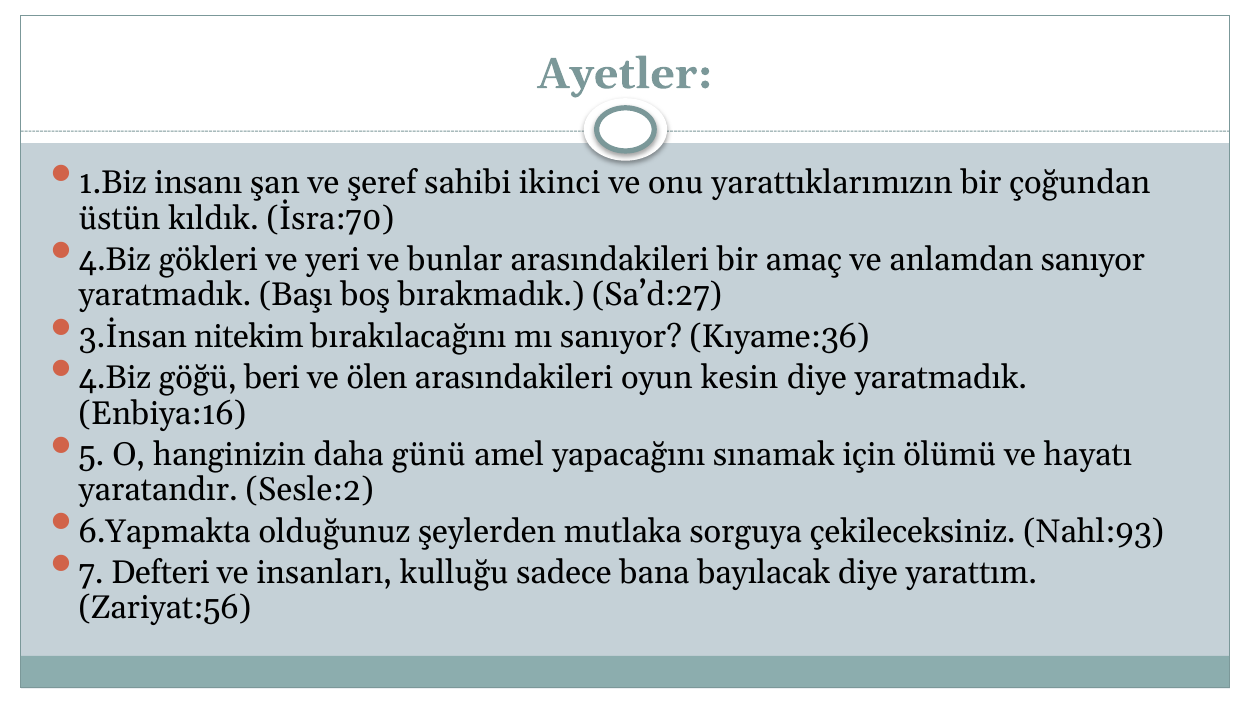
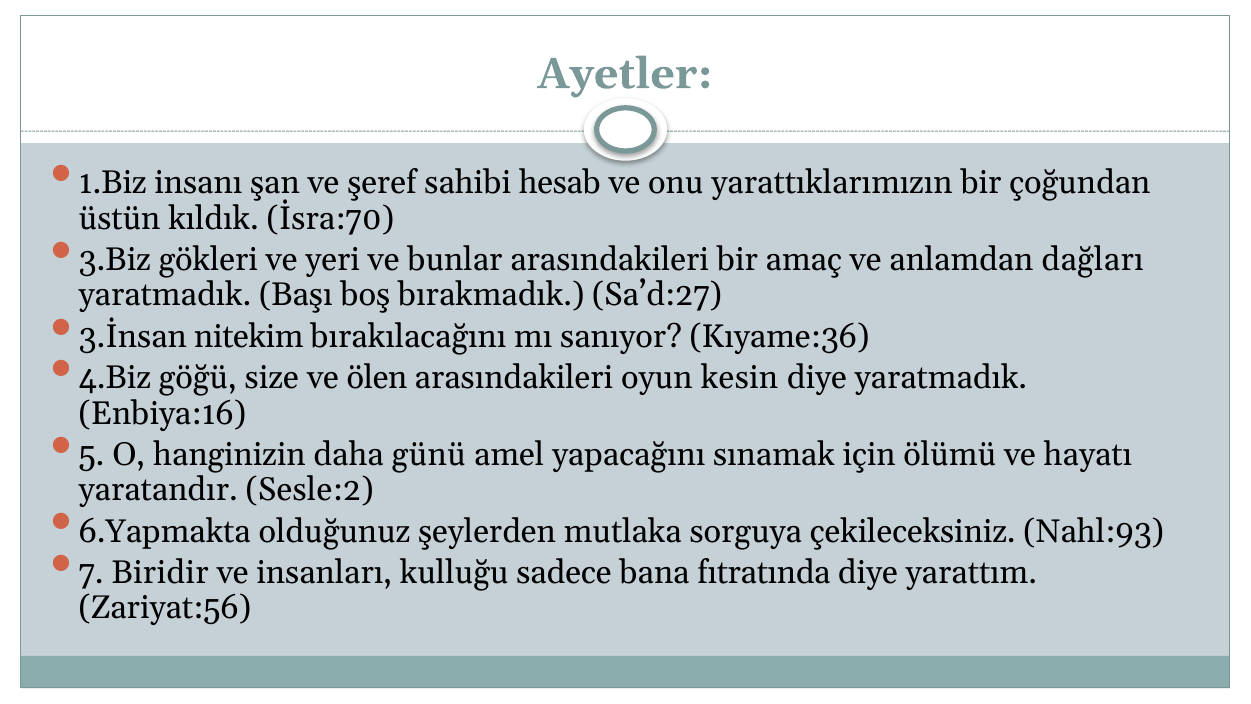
ikinci: ikinci -> hesab (560, 183)
4.Biz: 4.Biz -> 3.Biz (115, 260)
anlamdan sanıyor: sanıyor -> dağları (1093, 260)
beri: beri -> size (272, 378)
Defteri: Defteri -> Biridir (160, 573)
bayılacak: bayılacak -> fıtratında (764, 573)
